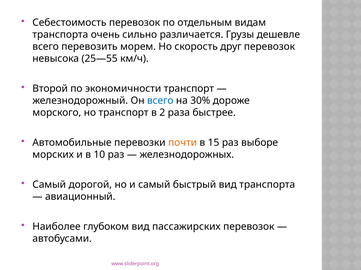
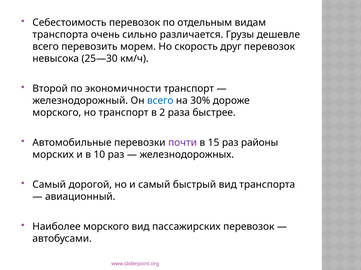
25—55: 25—55 -> 25—30 (100, 59)
почти colour: orange -> purple (183, 143)
выборе: выборе -> районы (260, 143)
Наиболее глубоком: глубоком -> морского (106, 227)
